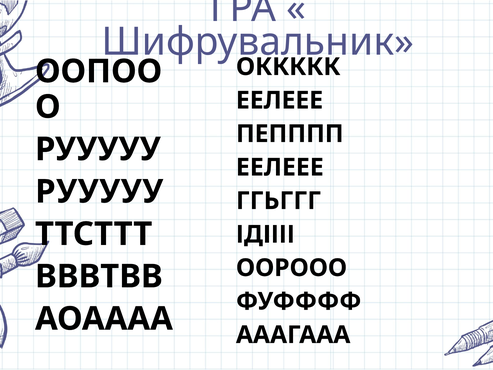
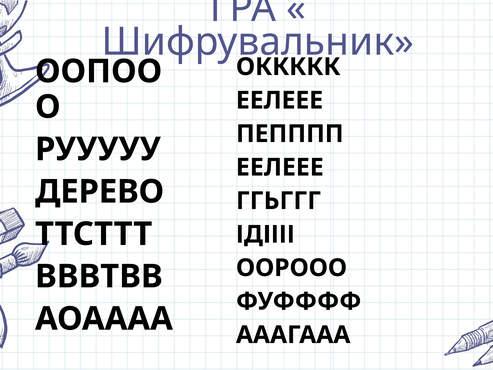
РУУУУУ: РУУУУУ -> ДЕРЕВО (100, 192)
